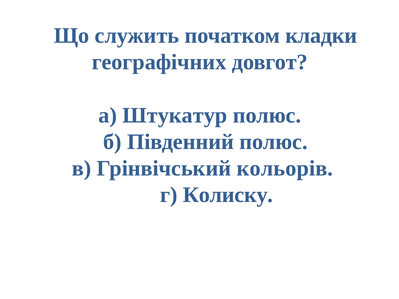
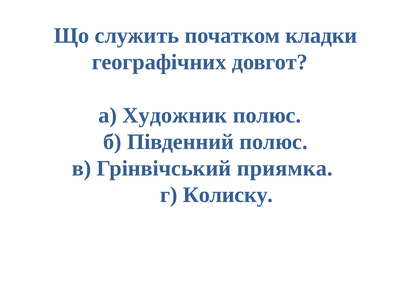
Штукатур: Штукатур -> Художник (175, 115)
кольорів: кольорів -> приямка (285, 168)
